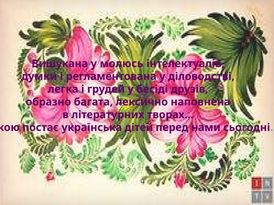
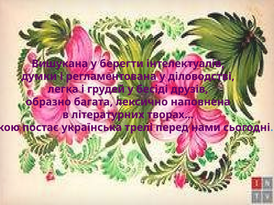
молюсь: молюсь -> берегти (122, 64)
дітей: дітей -> трелі (139, 128)
